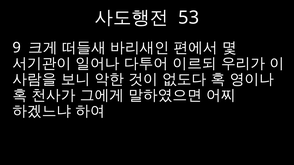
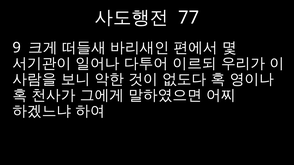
53: 53 -> 77 (189, 18)
